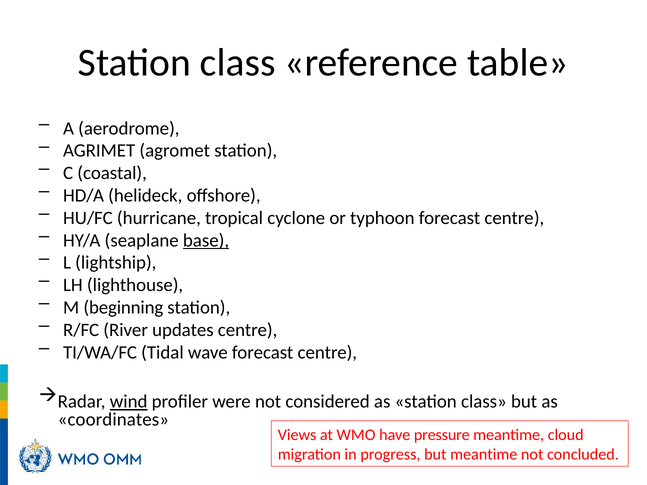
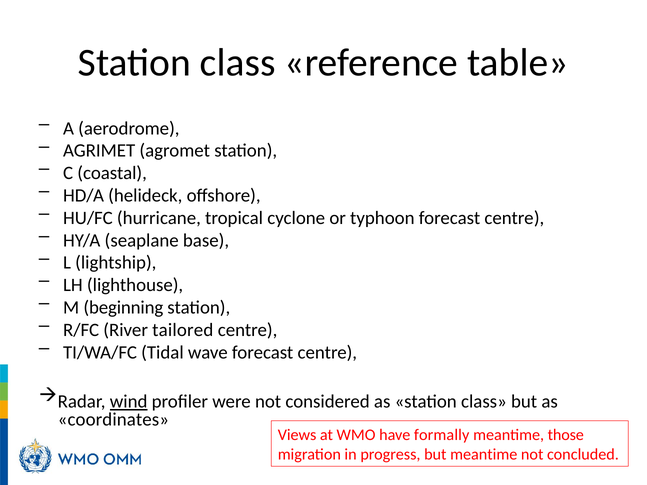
base underline: present -> none (206, 240)
updates: updates -> tailored (183, 330)
pressure: pressure -> formally (442, 435)
cloud: cloud -> those (566, 435)
